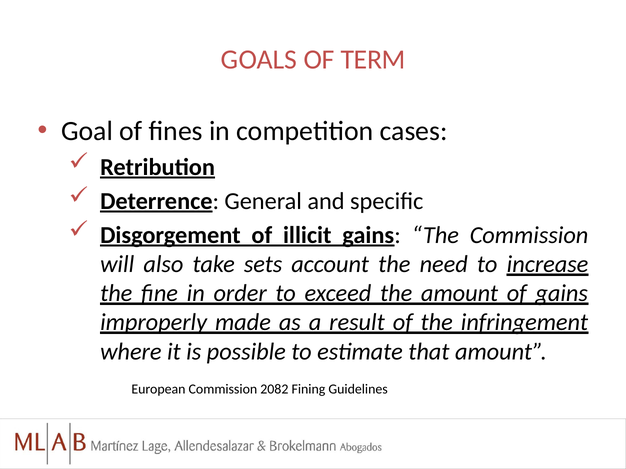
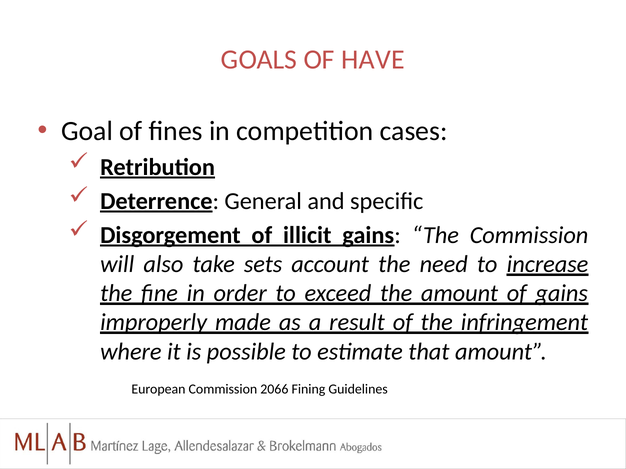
TERM: TERM -> HAVE (373, 60)
2082: 2082 -> 2066 (274, 389)
